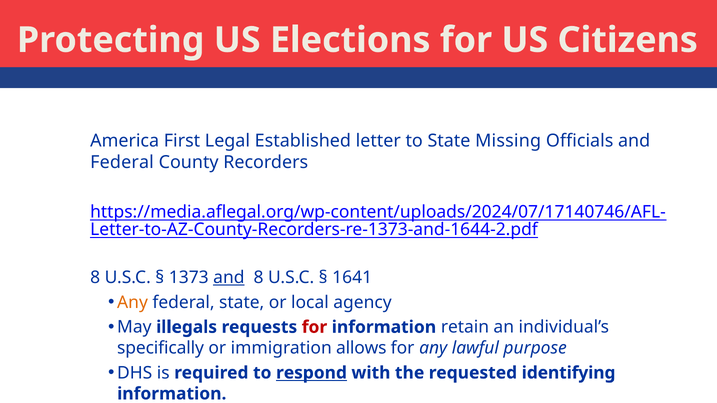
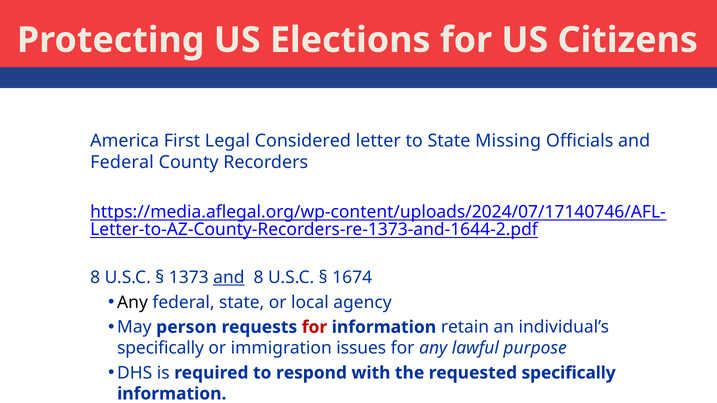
Established: Established -> Considered (303, 141)
1641: 1641 -> 1674 (352, 278)
Any colour: orange -> black (133, 303)
illegals: illegals -> person (186, 327)
allows: allows -> issues (361, 348)
respond underline: present -> none (311, 373)
requested identifying: identifying -> specifically (569, 373)
